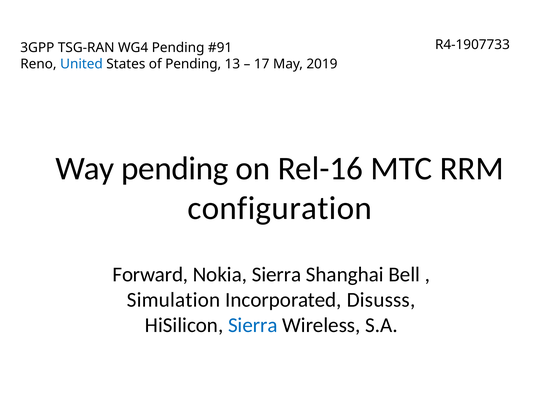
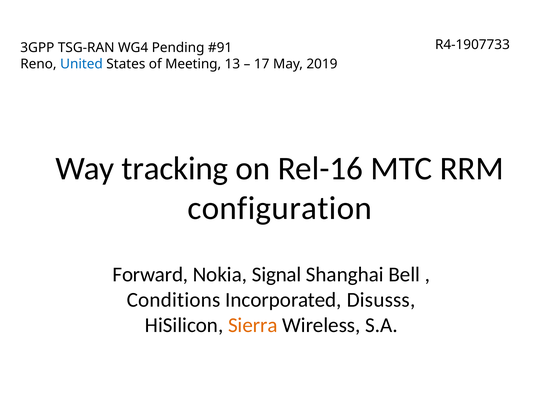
of Pending: Pending -> Meeting (193, 64)
Way pending: pending -> tracking (175, 169)
Nokia Sierra: Sierra -> Signal (277, 275)
Simulation: Simulation -> Conditions (174, 300)
Sierra colour: blue -> orange (253, 325)
